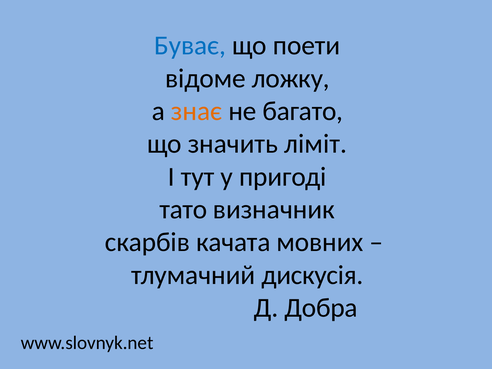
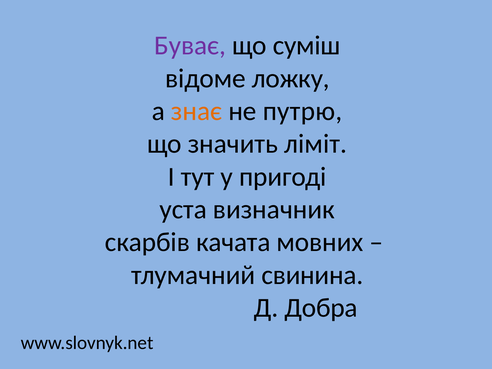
Буває colour: blue -> purple (190, 46)
поети: поети -> суміш (307, 46)
багато: багато -> путрю (303, 111)
тато: тато -> уста (183, 209)
дискусія: дискусія -> свинина (312, 275)
